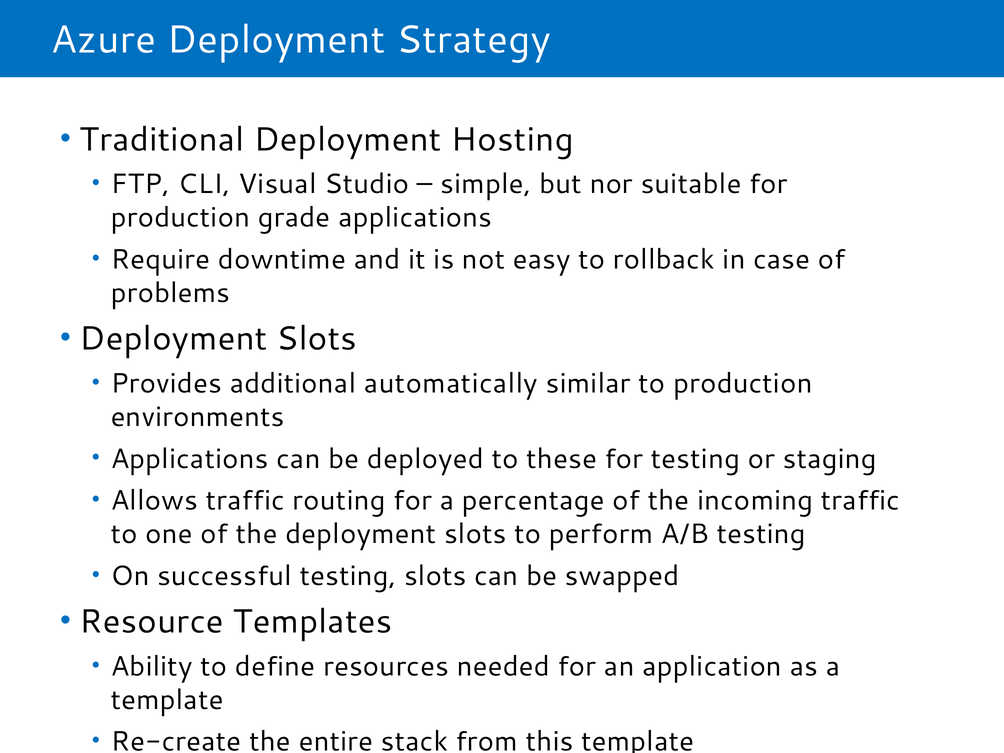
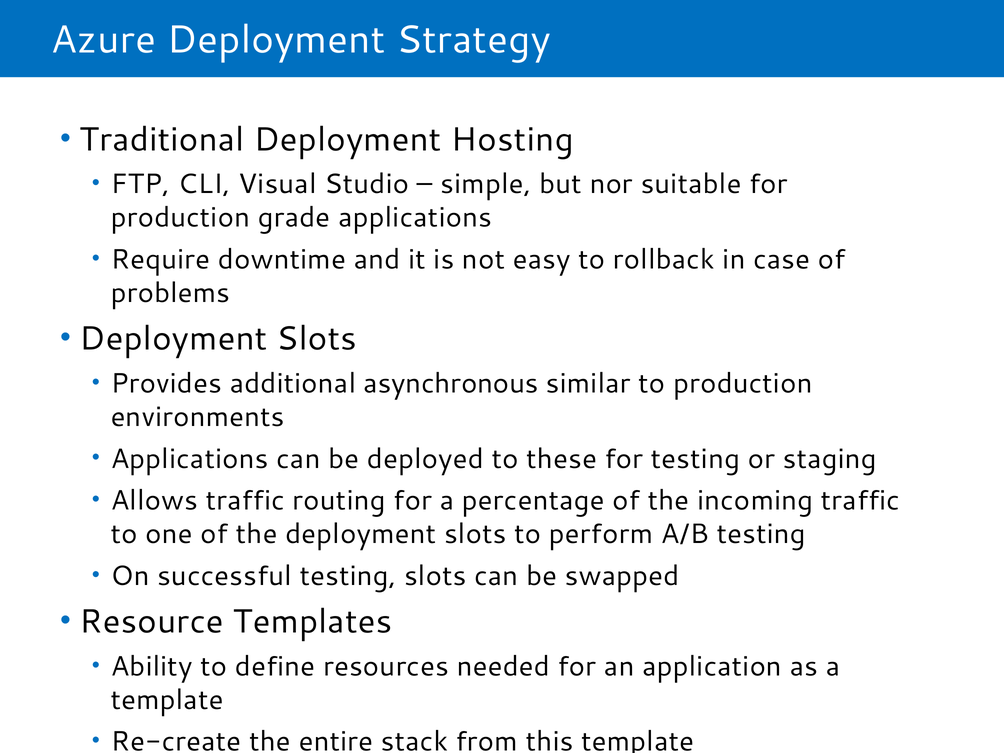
automatically: automatically -> asynchronous (451, 383)
